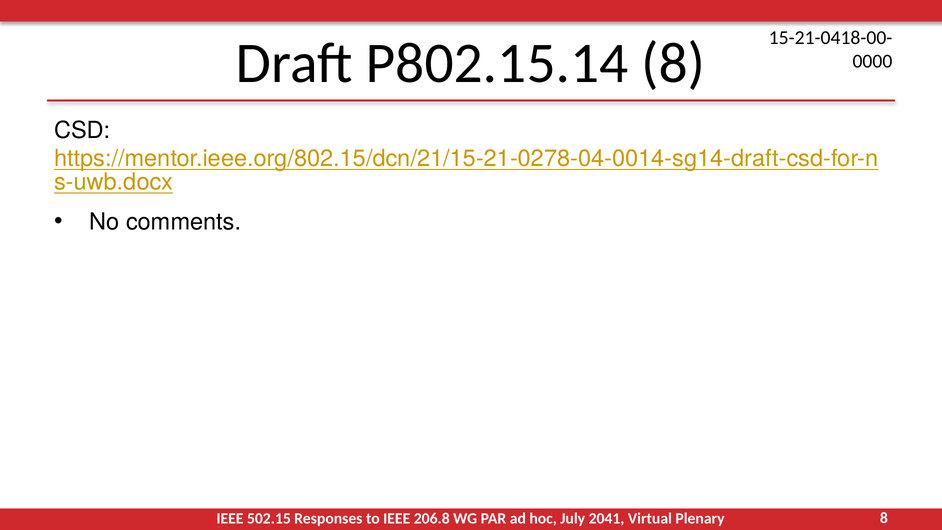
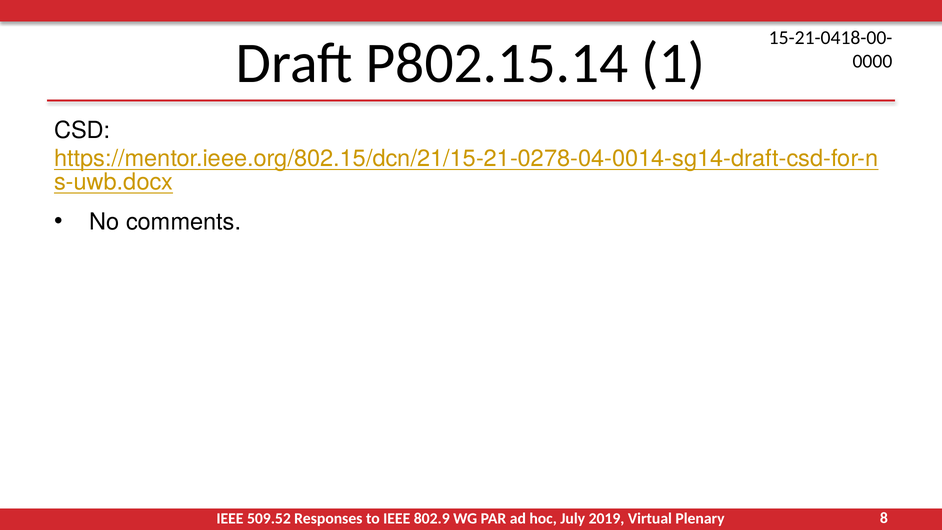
P802.15.14 8: 8 -> 1 (673, 63)
502.15: 502.15 -> 509.52 (269, 518)
206.8: 206.8 -> 802.9 (432, 518)
2041: 2041 -> 2019 (607, 518)
